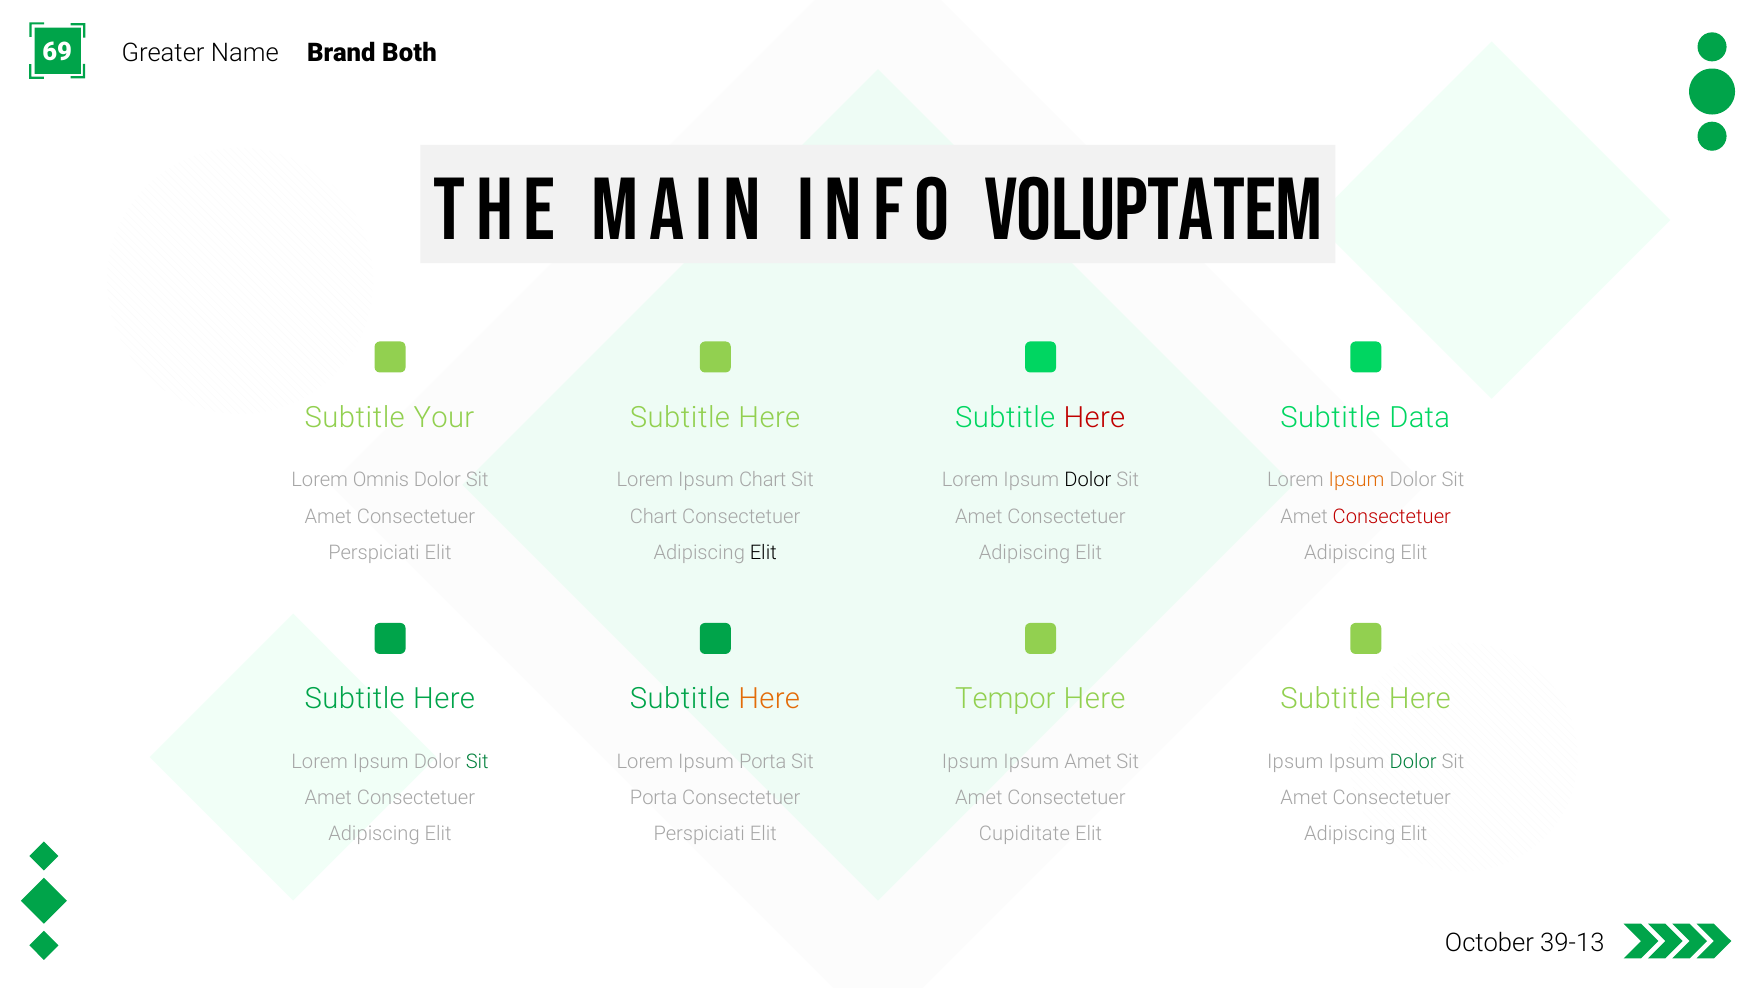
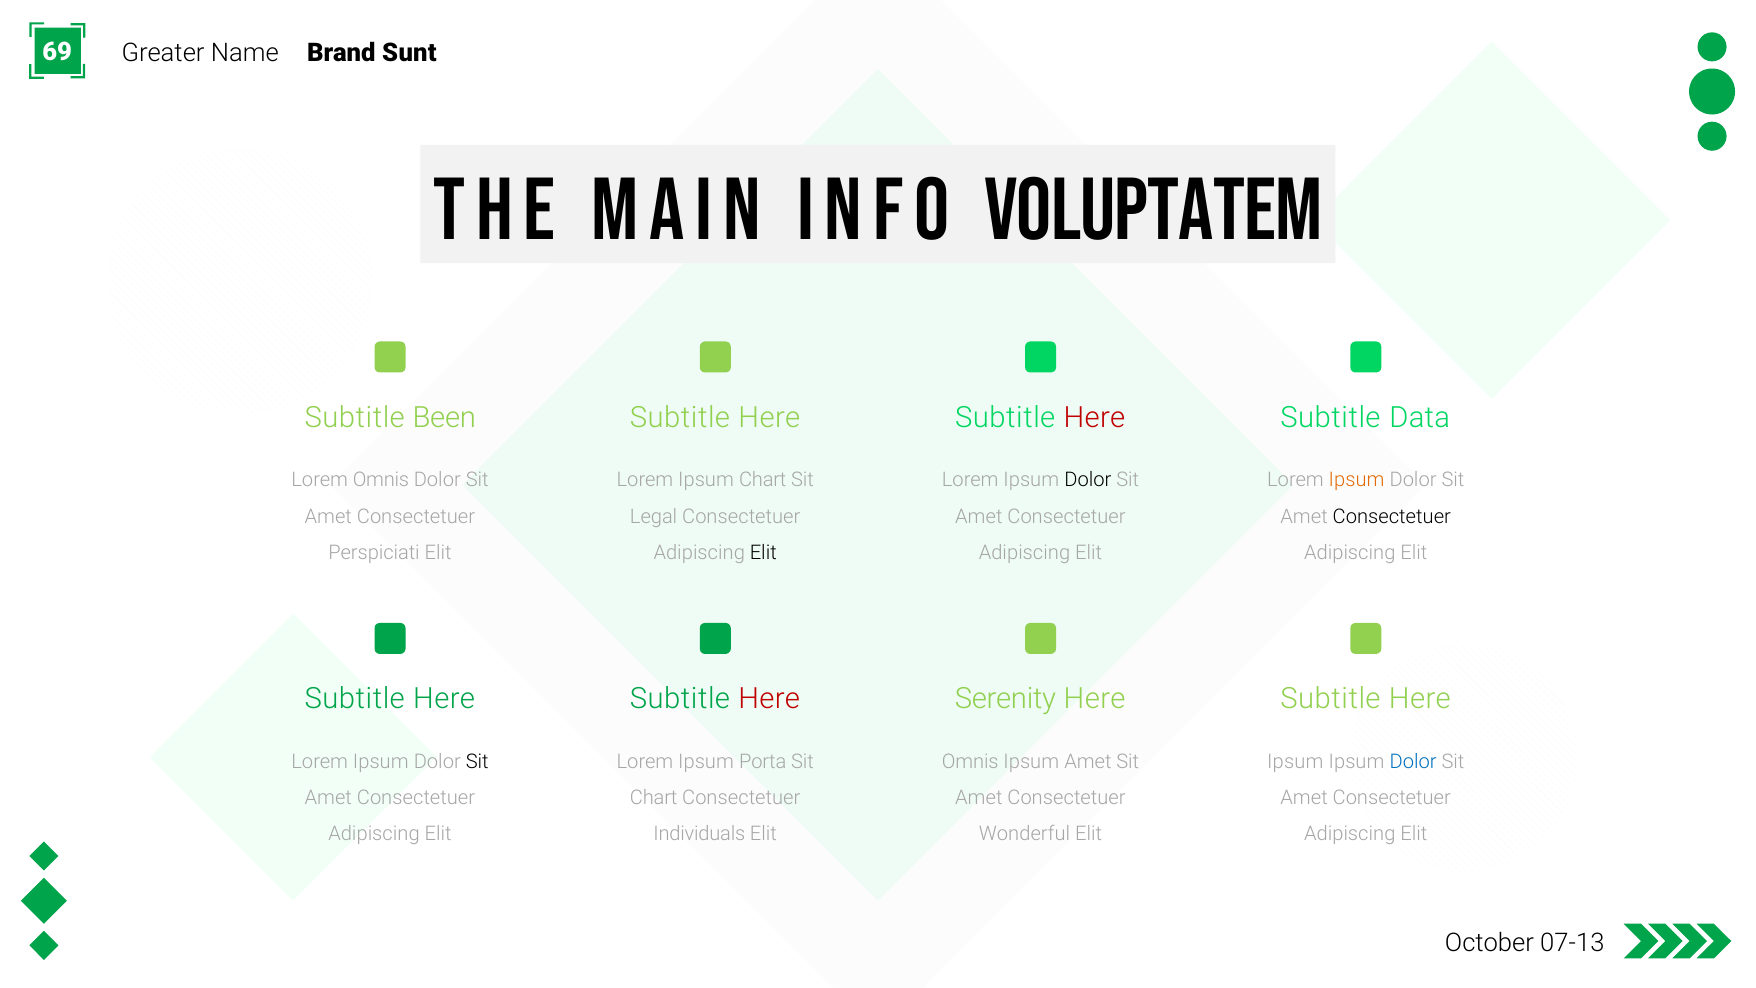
Both: Both -> Sunt (409, 53)
Your: Your -> Been (444, 418)
Chart: Chart -> Legal (654, 516)
Consectetuer colour: red -> black (1392, 516)
Here colour: orange -> red (769, 699)
Tempor: Tempor -> Serenity (1005, 699)
Sit colour: green -> black (477, 761)
Ipsum: Ipsum -> Omnis (970, 761)
Dolor colour: green -> blue (1413, 761)
Porta: Porta -> Chart (654, 798)
Perspiciati: Perspiciati -> Individuals (699, 834)
Cupiditate: Cupiditate -> Wonderful (1024, 834)
39-13: 39-13 -> 07-13 (1572, 943)
